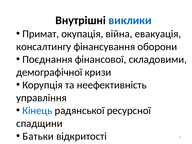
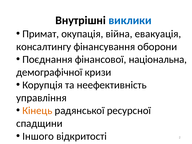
складовими: складовими -> національна (158, 59)
Кінець colour: blue -> orange (37, 111)
Батьки: Батьки -> Іншого (38, 136)
